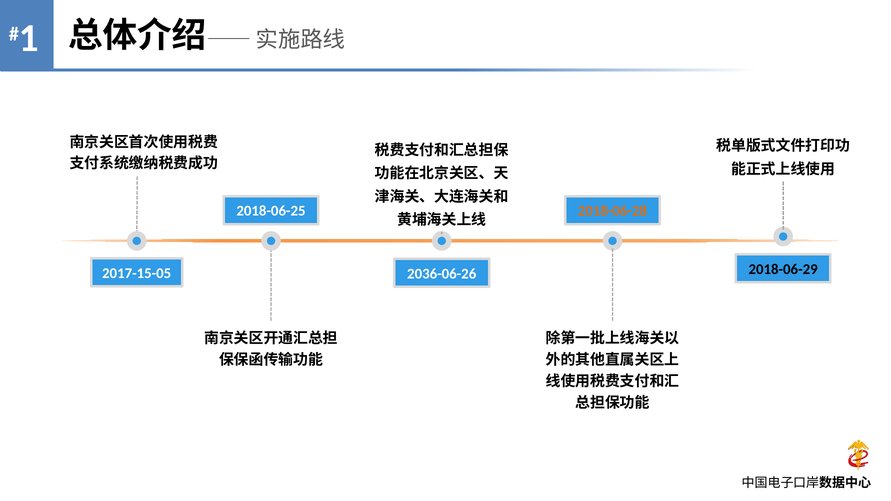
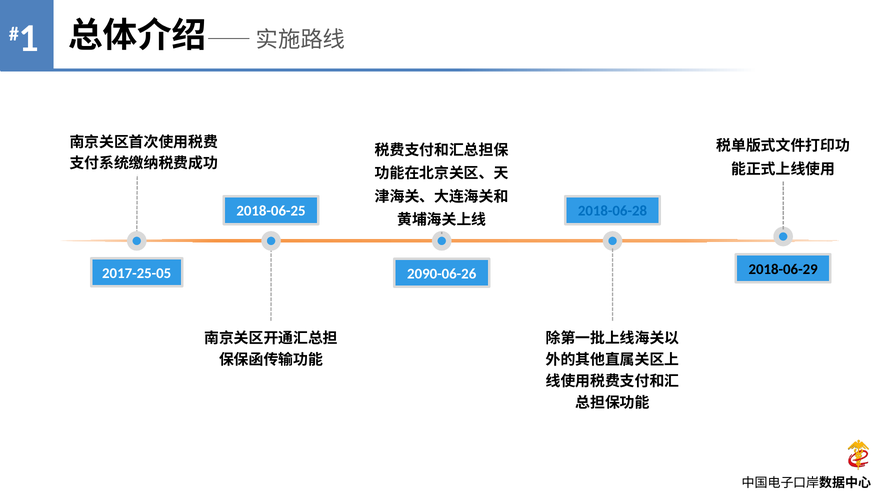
2018-06-28 colour: orange -> blue (612, 211)
2017-15-05: 2017-15-05 -> 2017-25-05 (137, 273)
2036-06-26: 2036-06-26 -> 2090-06-26 (442, 274)
